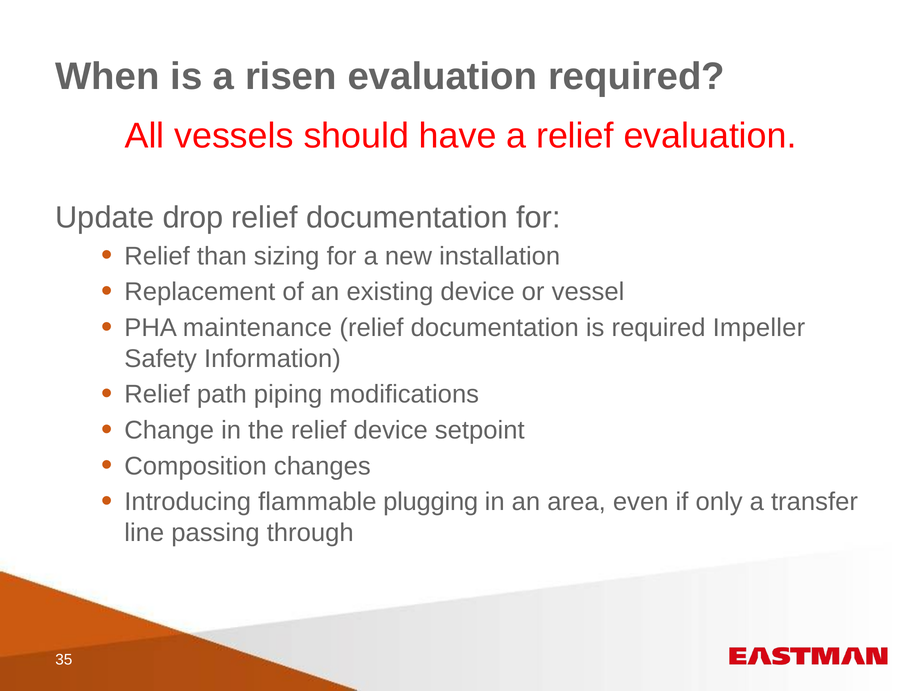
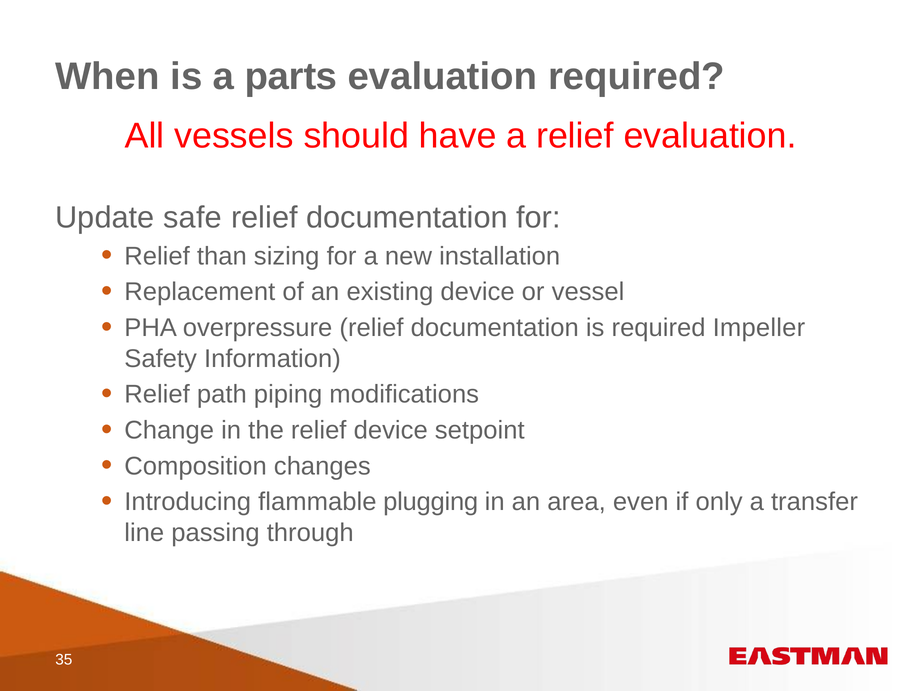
risen: risen -> parts (291, 76)
drop: drop -> safe (193, 218)
maintenance: maintenance -> overpressure (258, 328)
